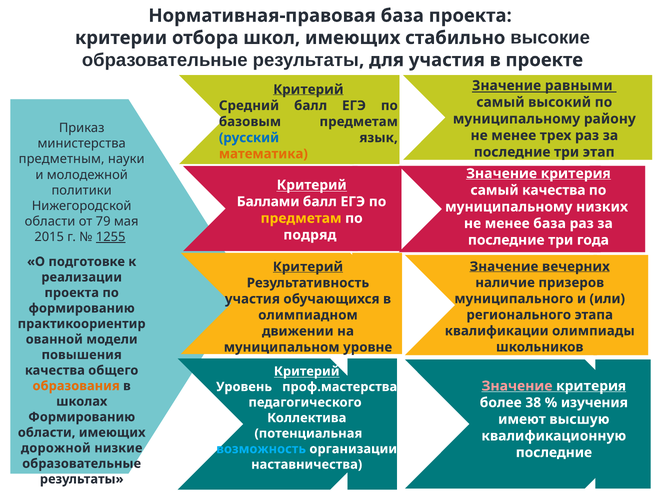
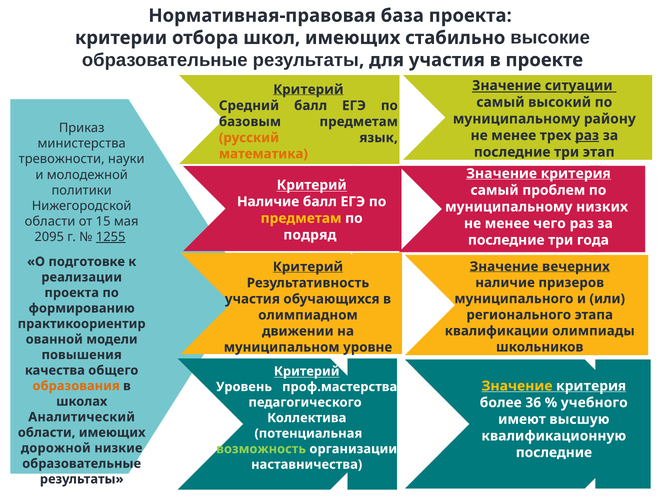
равными: равными -> ситуации (579, 86)
раз underline: none -> present (587, 135)
русский colour: blue -> orange (249, 138)
предметным: предметным -> тревожности (62, 159)
самый качества: качества -> проблем (554, 190)
Баллами: Баллами -> Наличие (268, 202)
79: 79 -> 15 (103, 221)
менее база: база -> чего (550, 223)
2015: 2015 -> 2095 (49, 237)
Значение colour: pink -> yellow (517, 386)
38: 38 -> 36 (533, 402)
изучения: изучения -> учебного (594, 402)
Формированию: Формированию -> Аналитический (82, 417)
возможность colour: light blue -> light green (261, 449)
